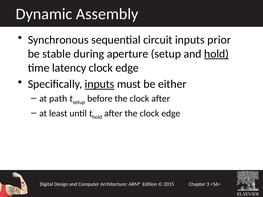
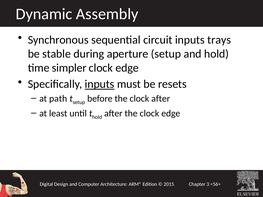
prior: prior -> trays (219, 40)
hold underline: present -> none (217, 54)
latency: latency -> simpler (69, 68)
either: either -> resets (172, 84)
